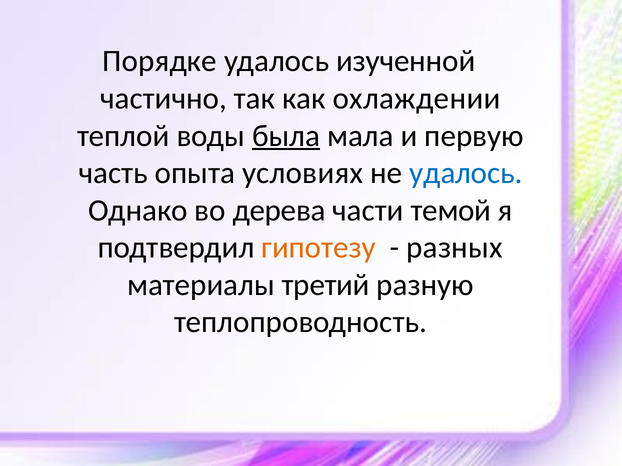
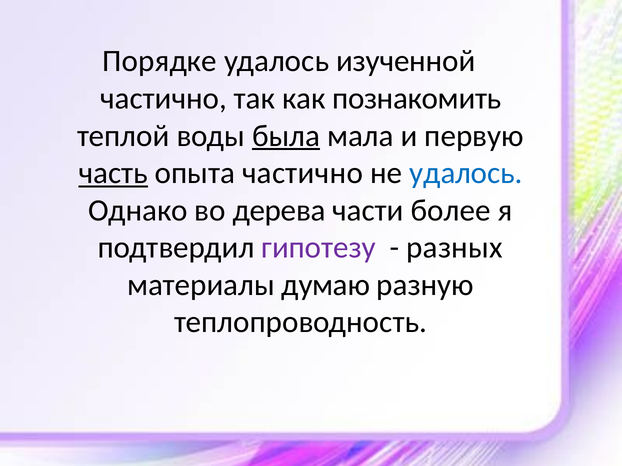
охлаждении: охлаждении -> познакомить (417, 99)
часть underline: none -> present (113, 173)
опыта условиях: условиях -> частично (303, 173)
темой: темой -> более (451, 211)
гипотезу colour: orange -> purple (319, 248)
третий: третий -> думаю (326, 285)
